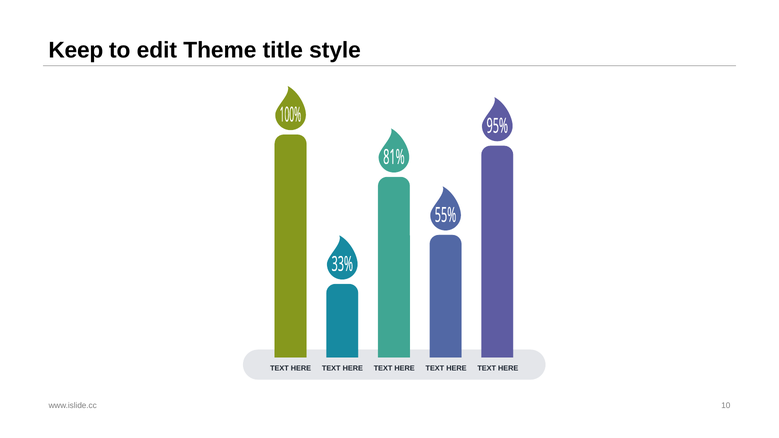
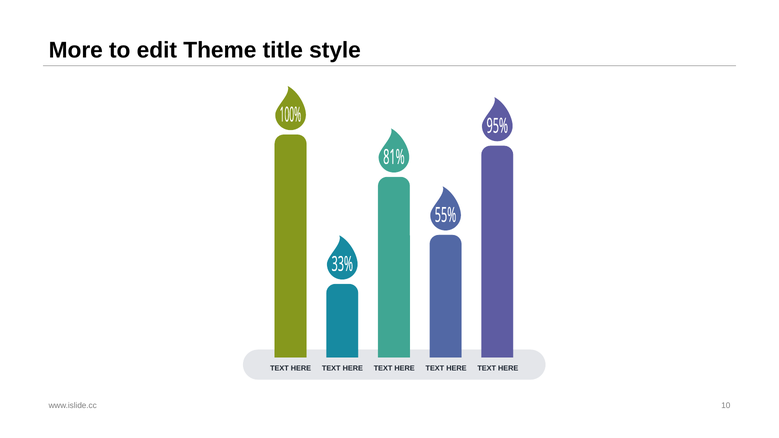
Keep: Keep -> More (76, 50)
